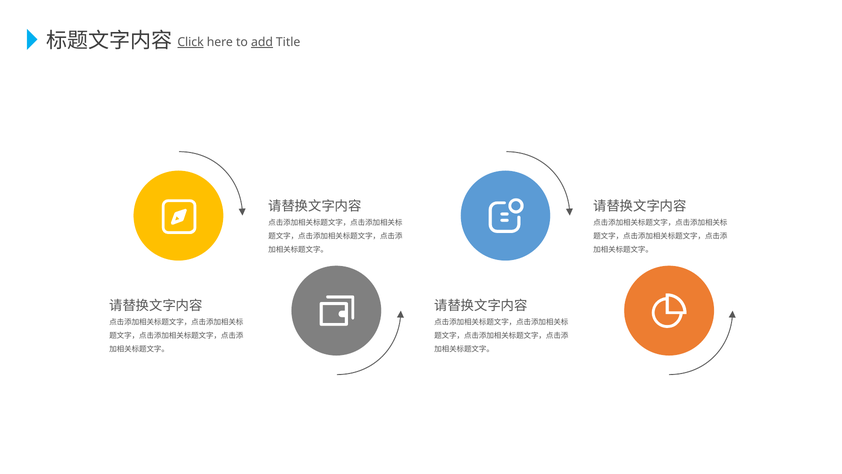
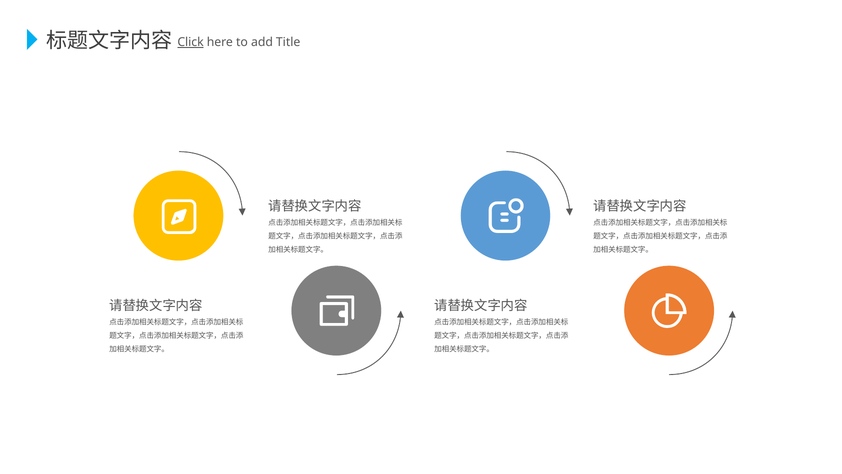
add underline: present -> none (262, 42)
